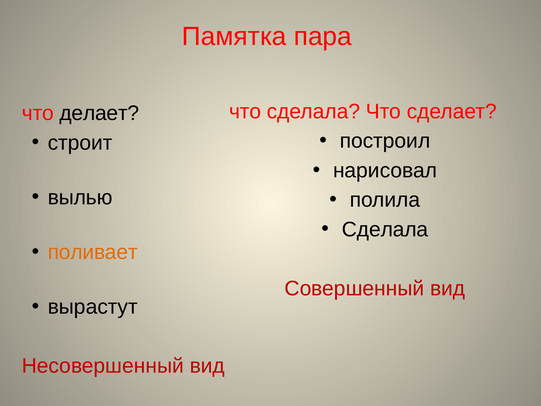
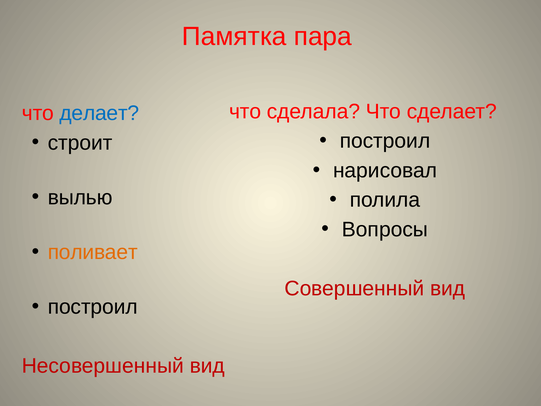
делает colour: black -> blue (99, 113)
Сделала: Сделала -> Вопросы (385, 229)
вырастут: вырастут -> построил (93, 307)
